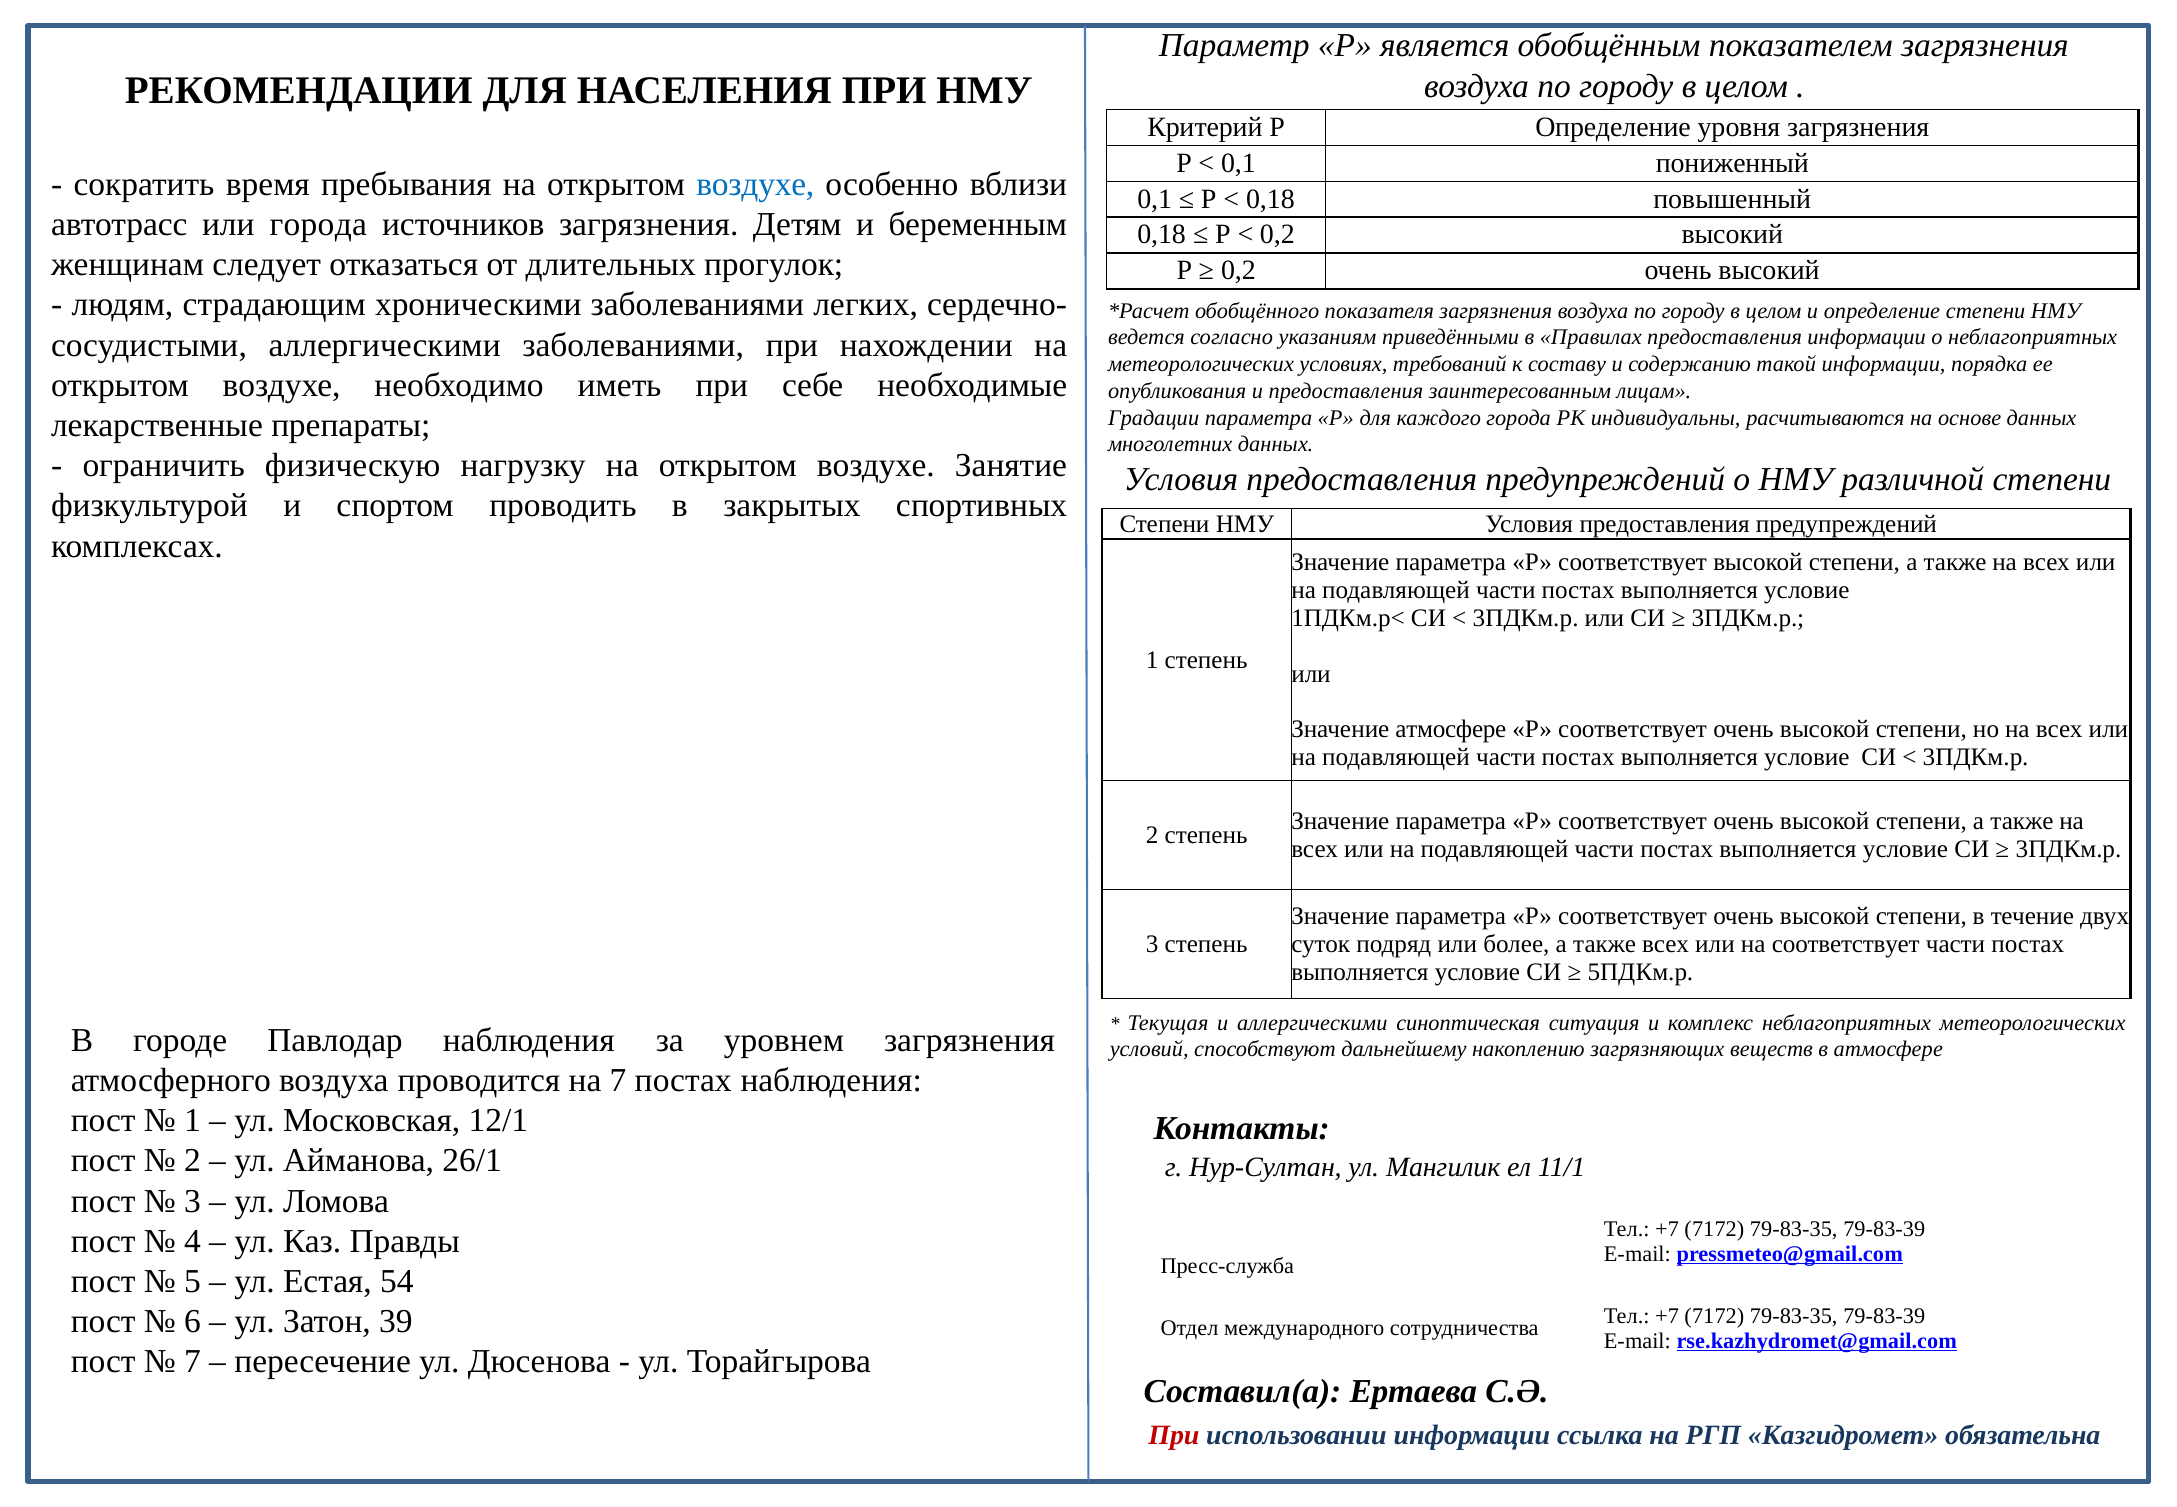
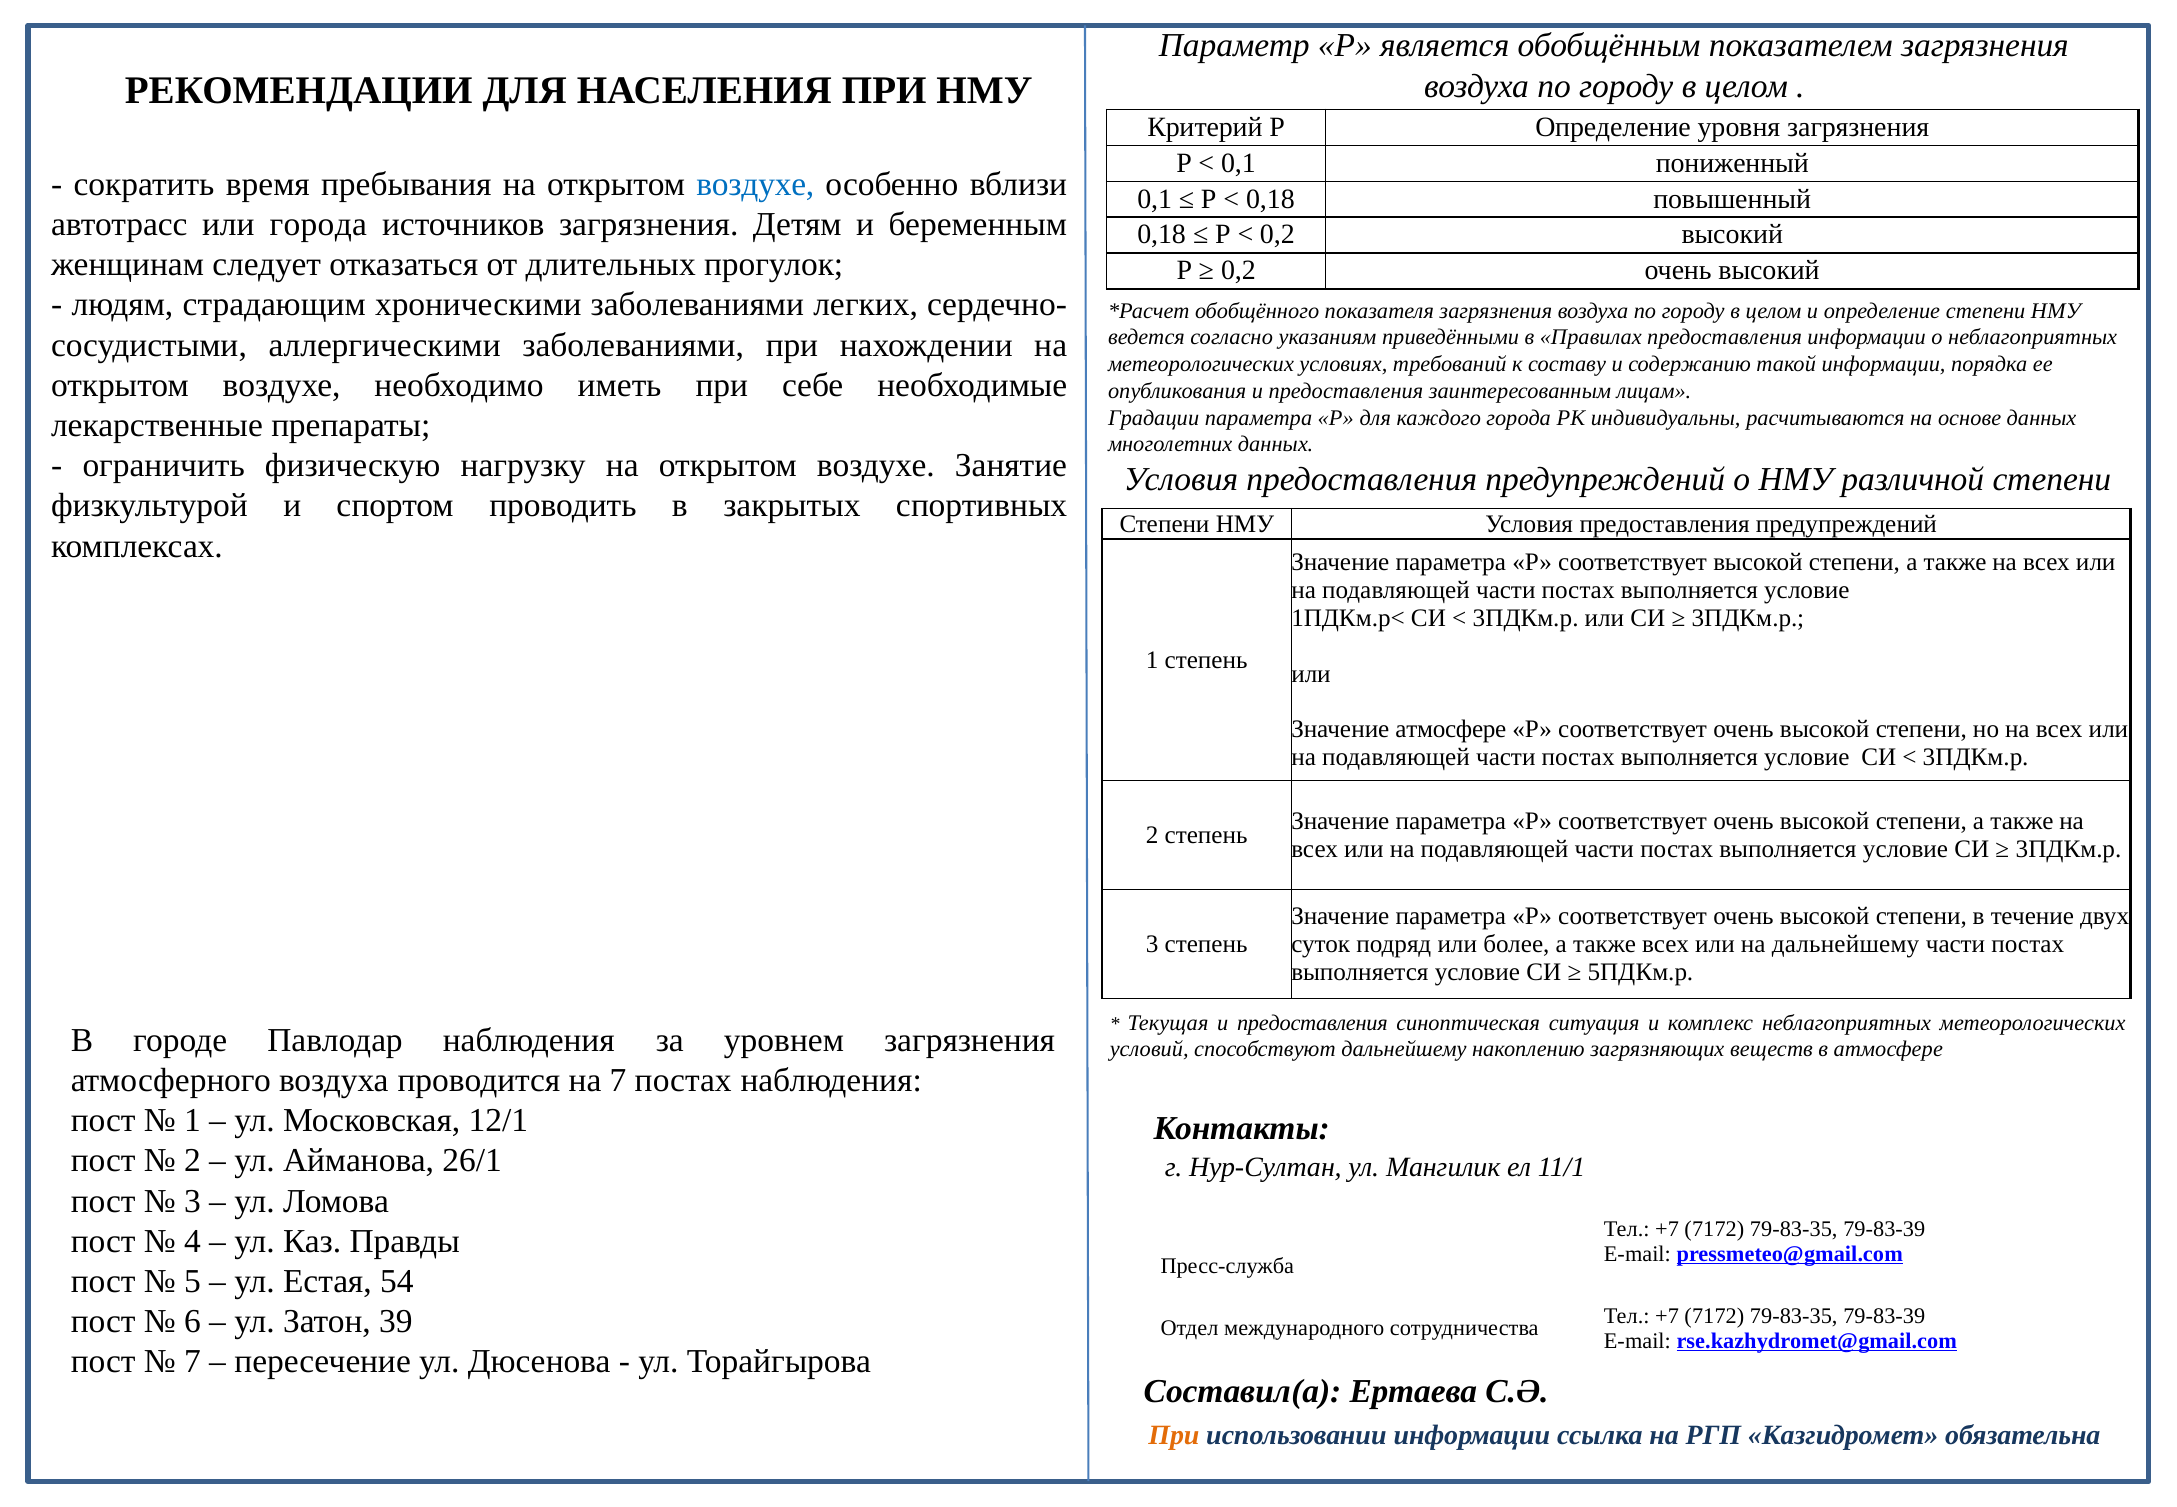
на соответствует: соответствует -> дальнейшему (1846, 944)
Текущая и аллергическими: аллергическими -> предоставления (1312, 1023)
При colour: red -> orange (1174, 1435)
